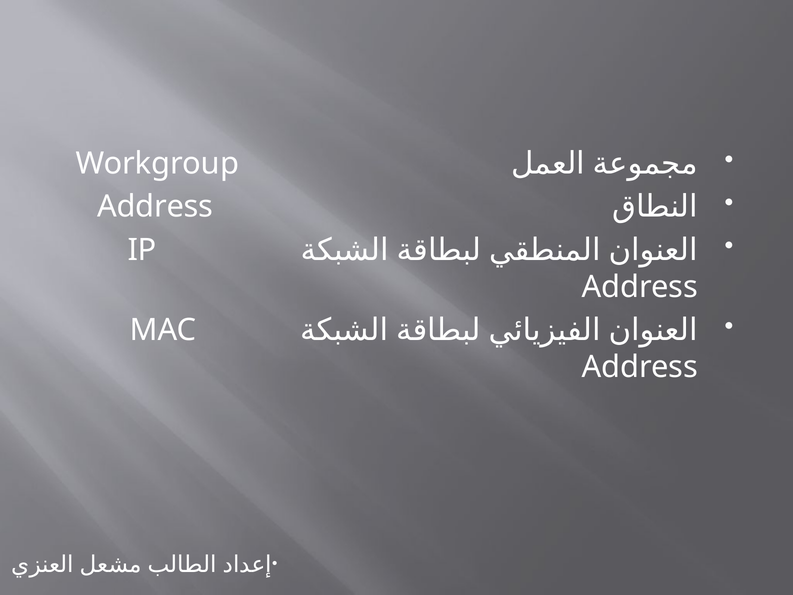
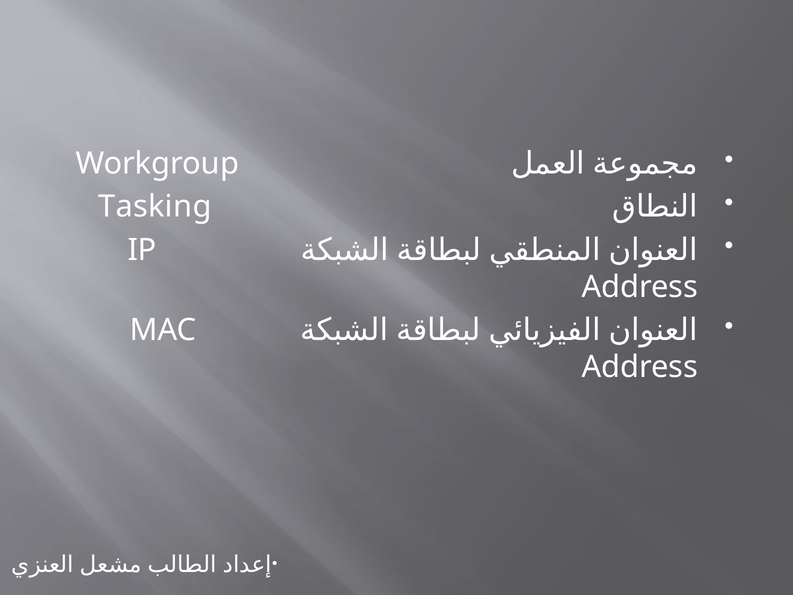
Address: Address -> Tasking (155, 207)
